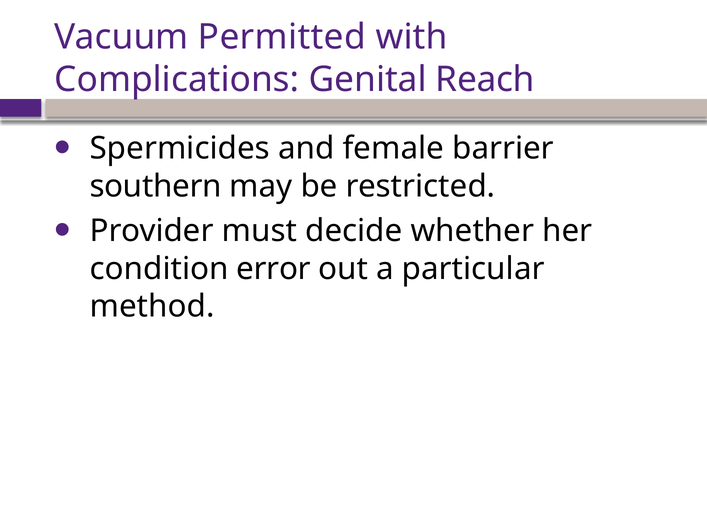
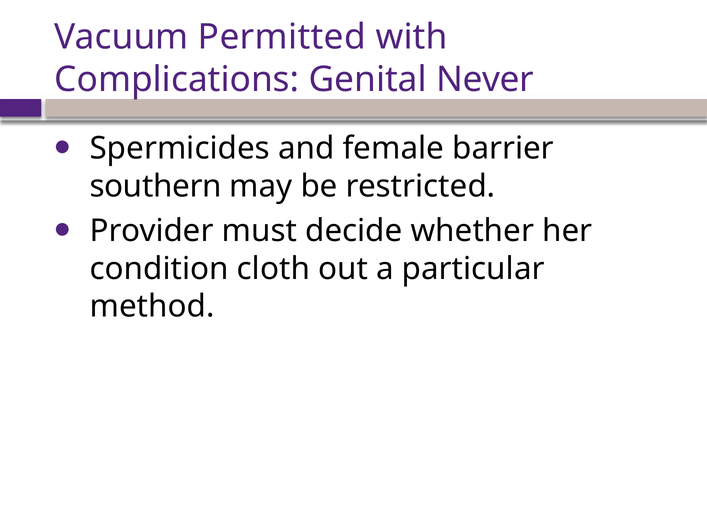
Reach: Reach -> Never (485, 80)
error: error -> cloth (273, 268)
